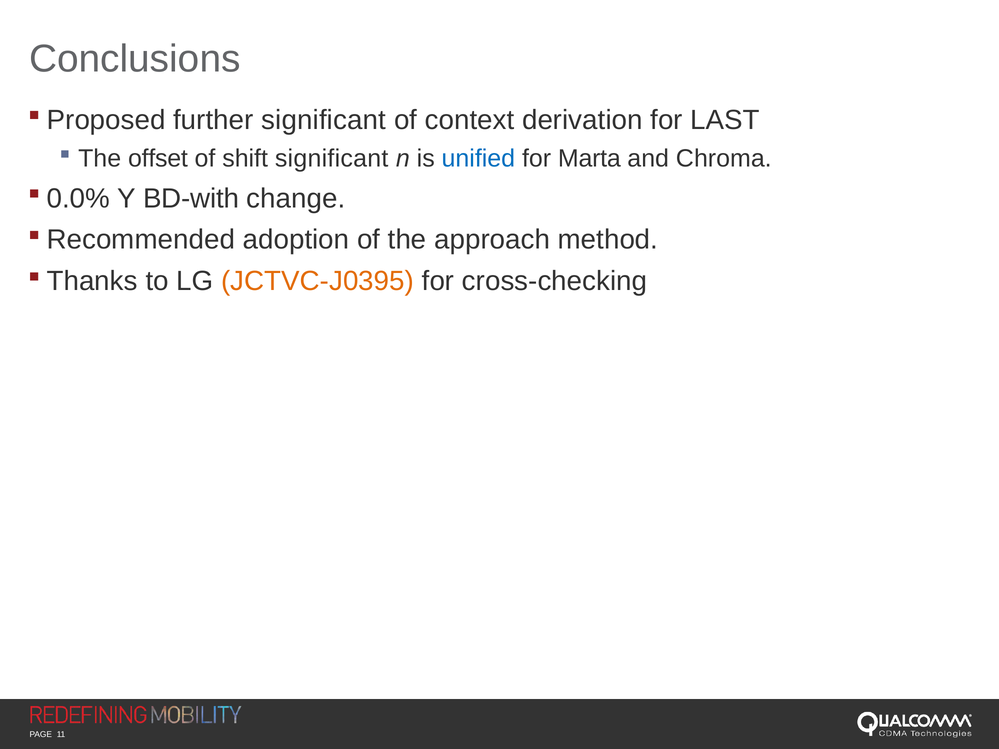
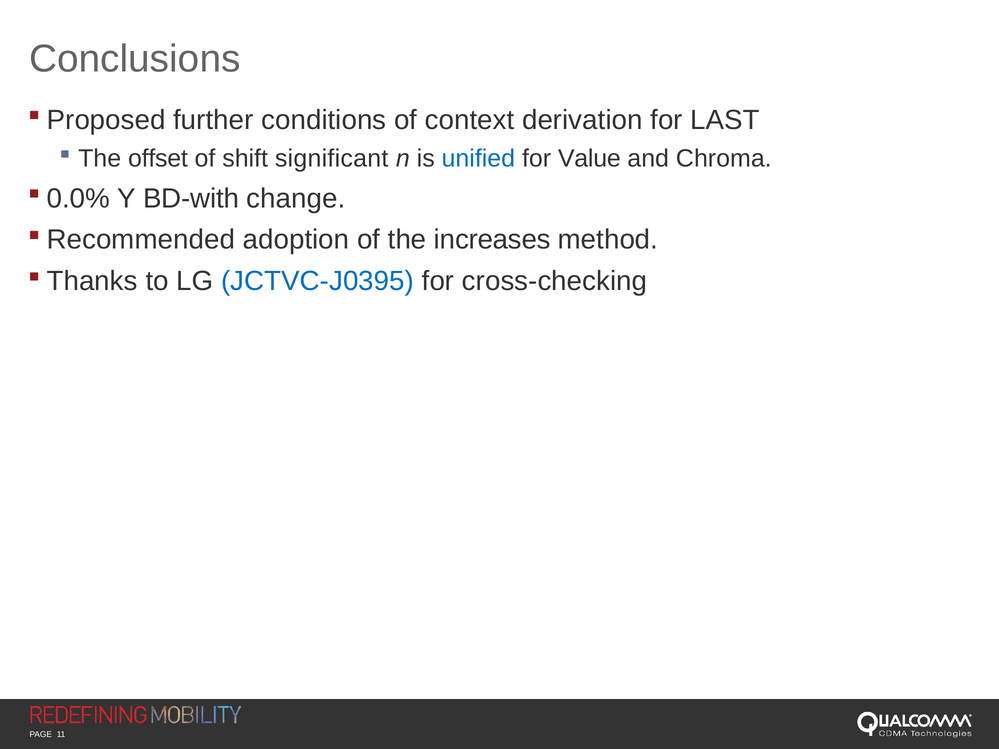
further significant: significant -> conditions (324, 120)
Marta: Marta -> Value (589, 159)
approach: approach -> increases (492, 240)
JCTVC-J0395 colour: orange -> blue (318, 281)
